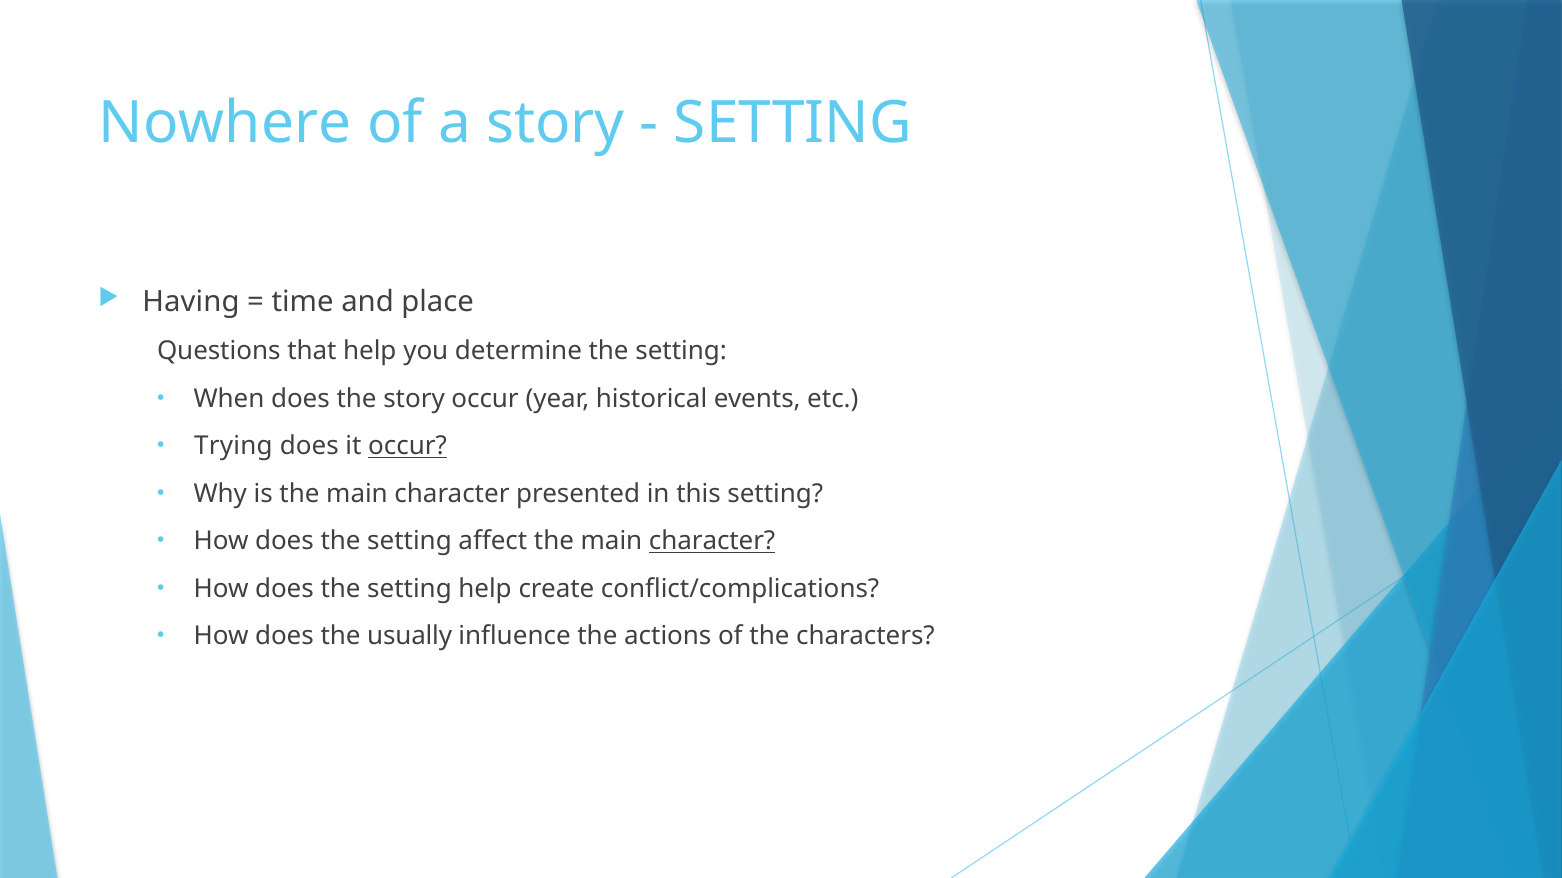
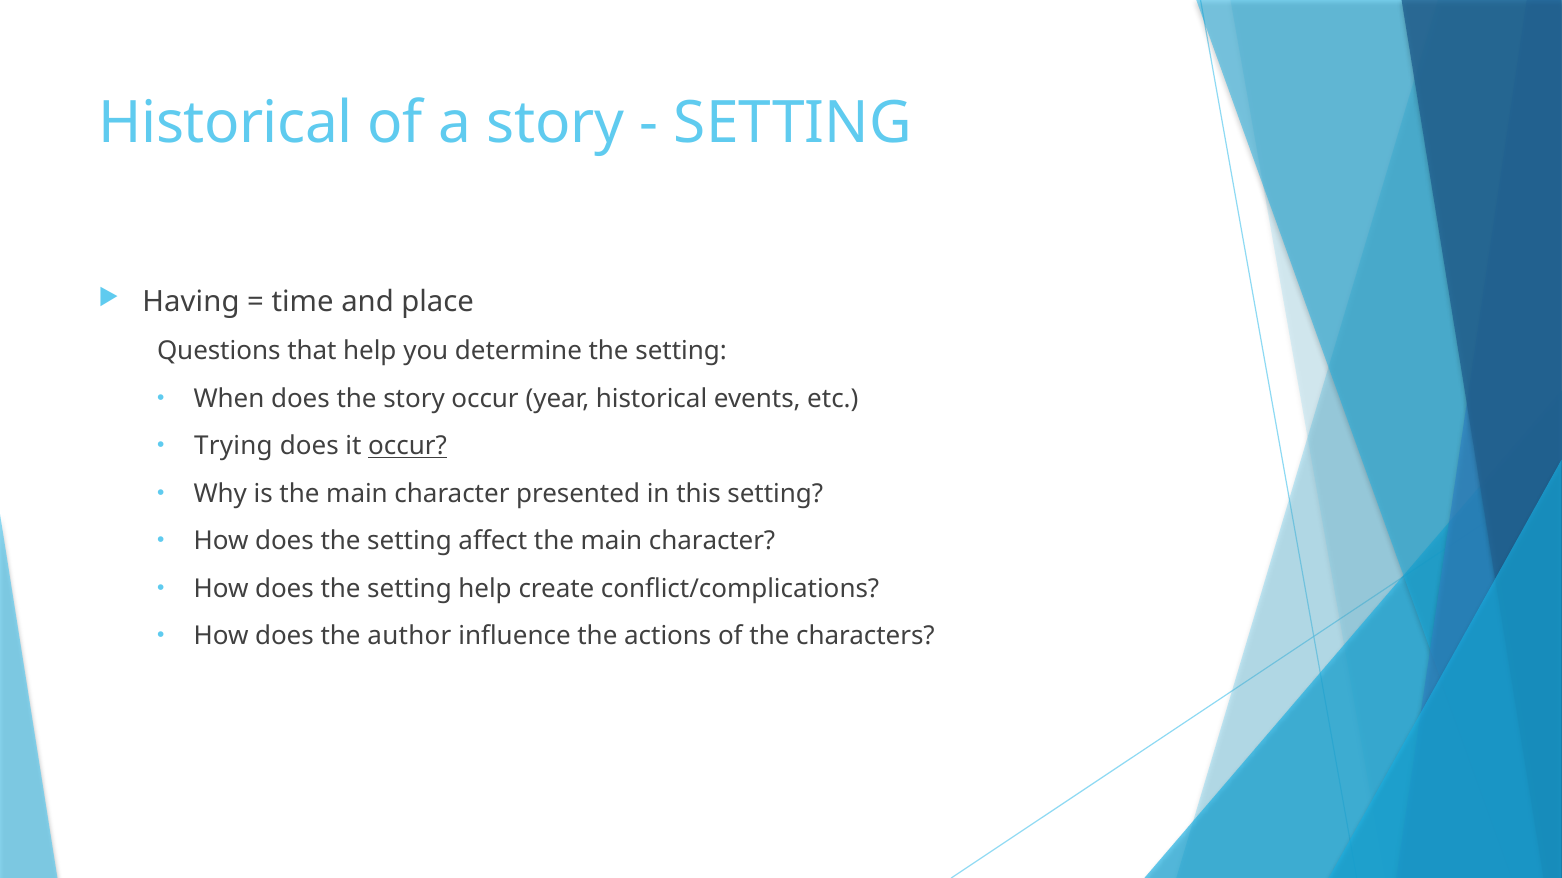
Nowhere: Nowhere -> Historical (226, 123)
character underline: present -> none (712, 542)
usually: usually -> author (409, 637)
